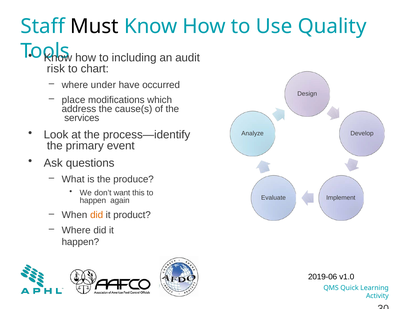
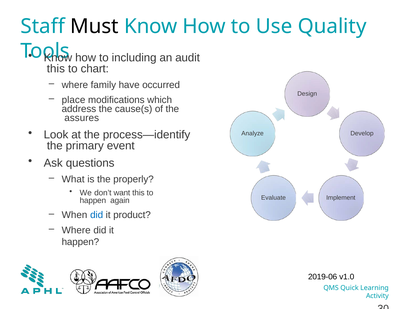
risk: risk -> this (56, 69)
under: under -> family (103, 85)
services: services -> assures (82, 118)
produce: produce -> properly (134, 179)
did colour: orange -> blue (97, 215)
